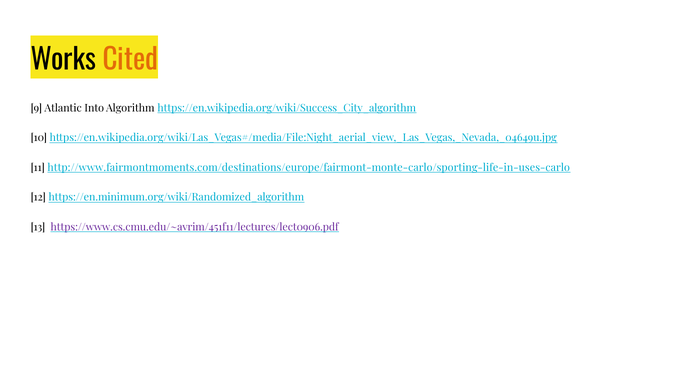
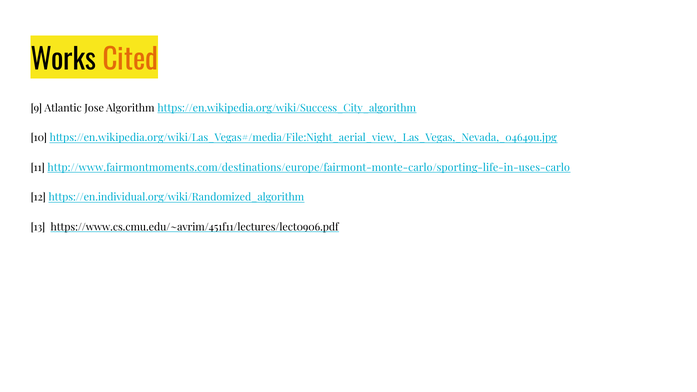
Into: Into -> Jose (94, 108)
https://en.minimum.org/wiki/Randomized_algorithm: https://en.minimum.org/wiki/Randomized_algorithm -> https://en.individual.org/wiki/Randomized_algorithm (176, 197)
https://www.cs.cmu.edu/~avrim/451f11/lectures/lect0906.pdf colour: purple -> black (195, 227)
